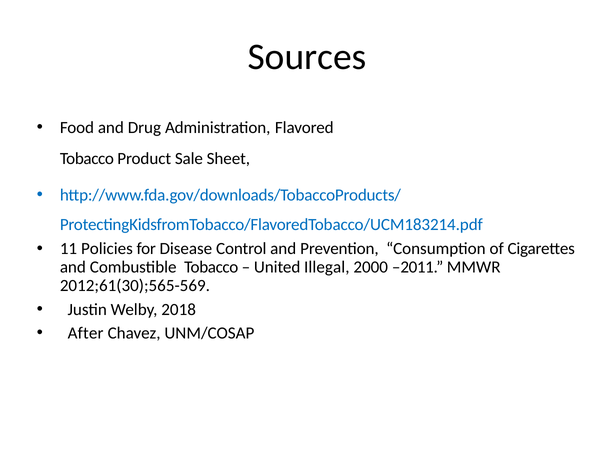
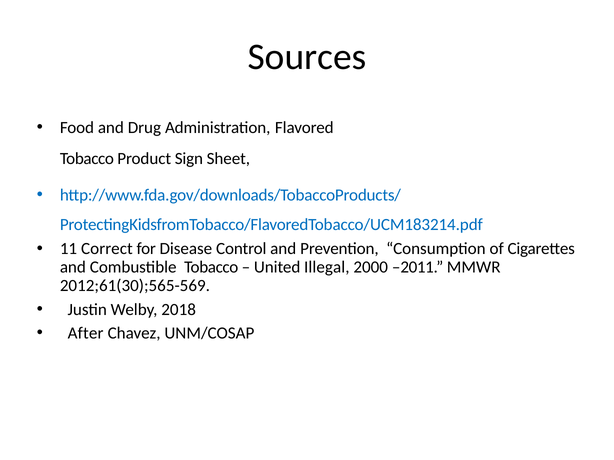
Sale: Sale -> Sign (189, 159)
Policies: Policies -> Correct (107, 249)
